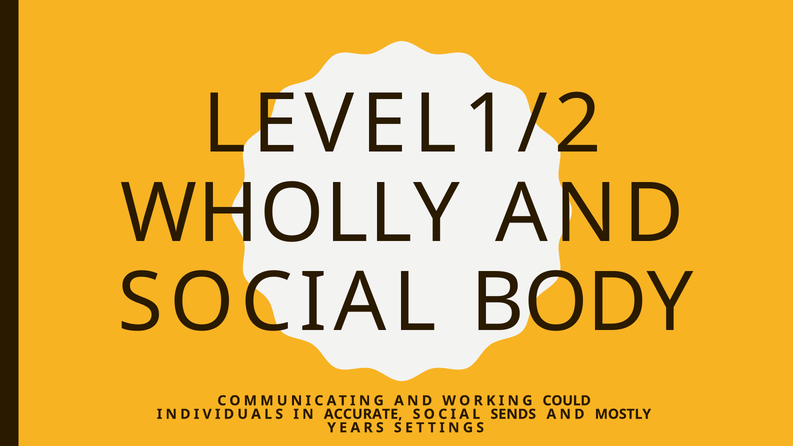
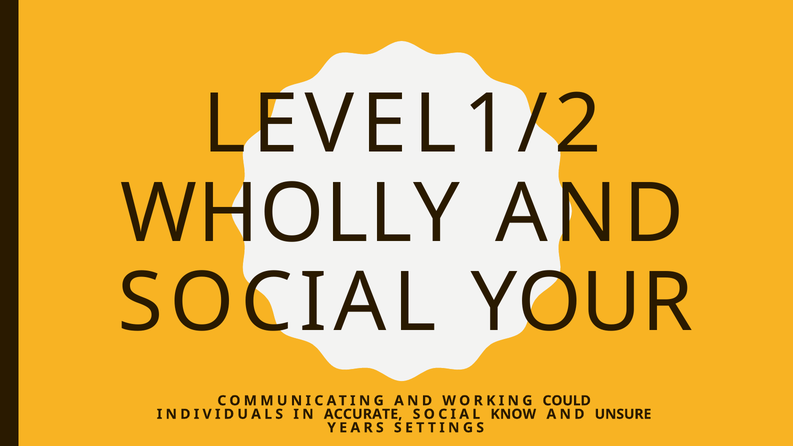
BODY: BODY -> YOUR (582, 303)
SENDS: SENDS -> KNOW (513, 414)
MOSTLY: MOSTLY -> UNSURE (623, 414)
